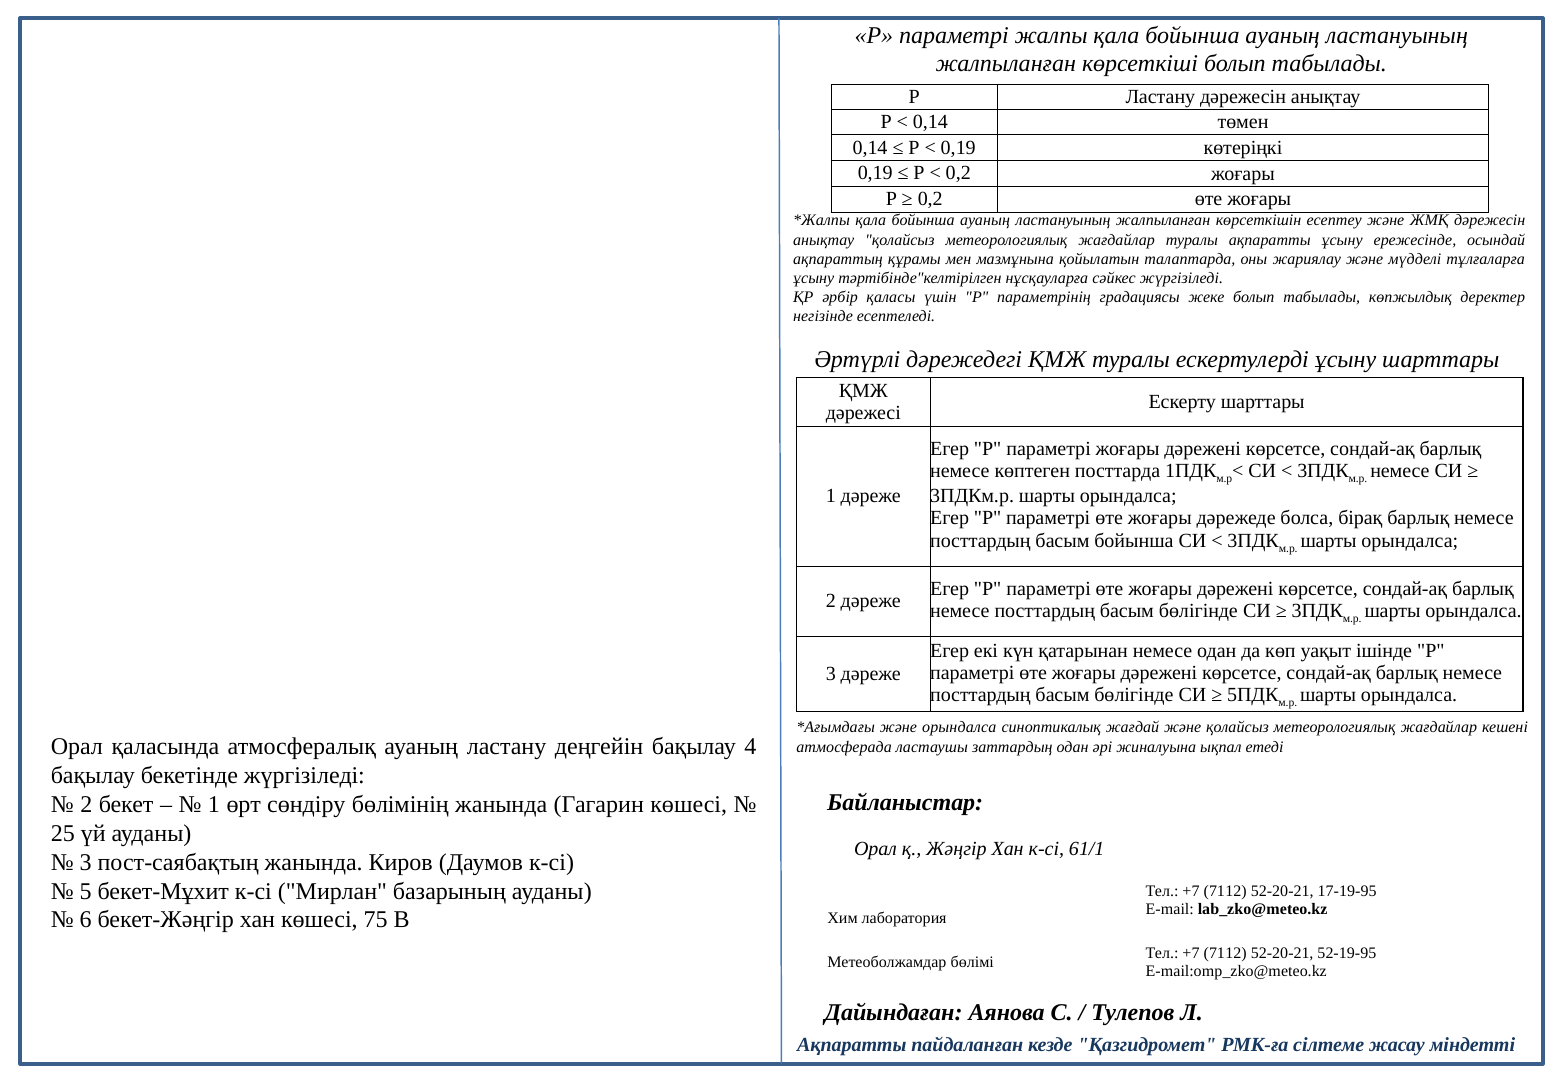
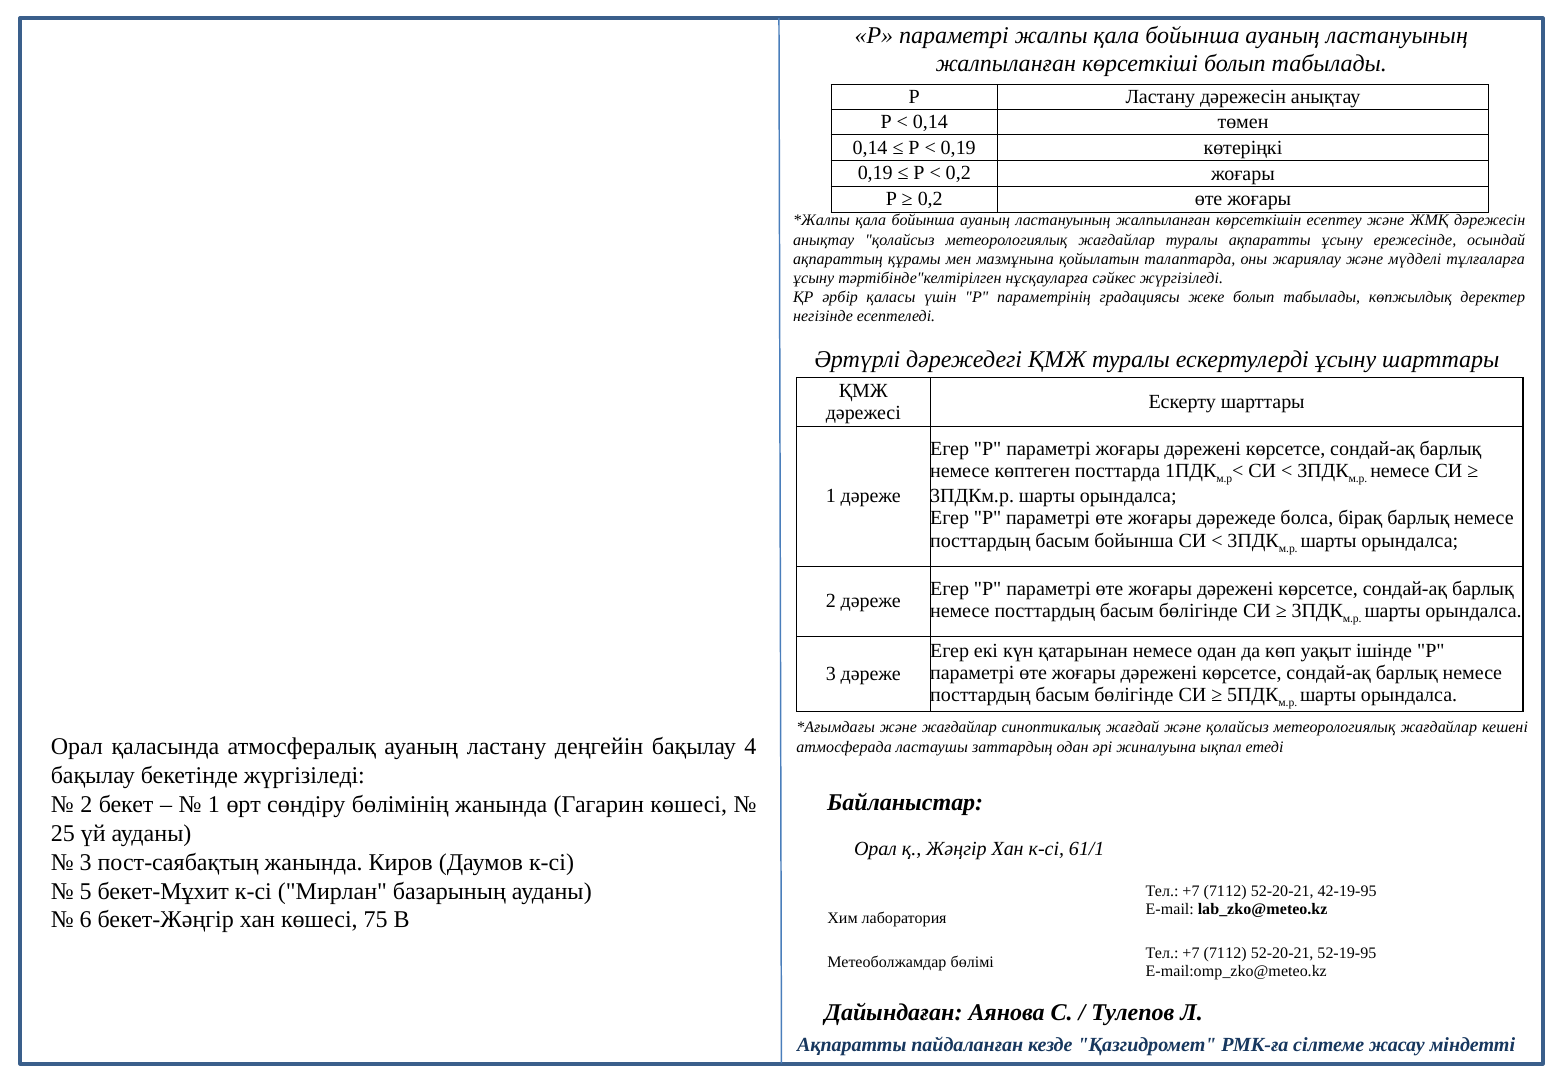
және орындалса: орындалса -> жағдайлар (959, 728)
17-19-95: 17-19-95 -> 42-19-95 (1347, 891)
